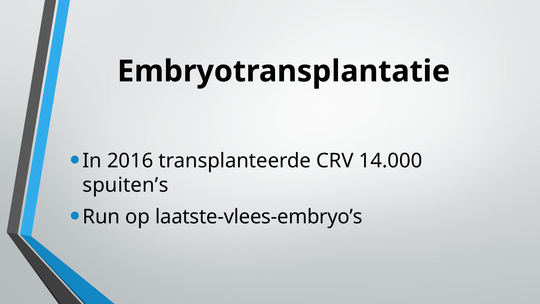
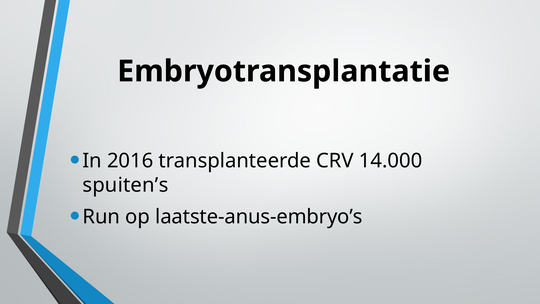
laatste-vlees-embryo’s: laatste-vlees-embryo’s -> laatste-anus-embryo’s (259, 217)
